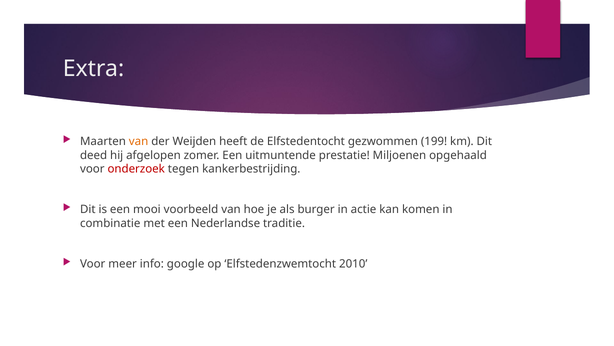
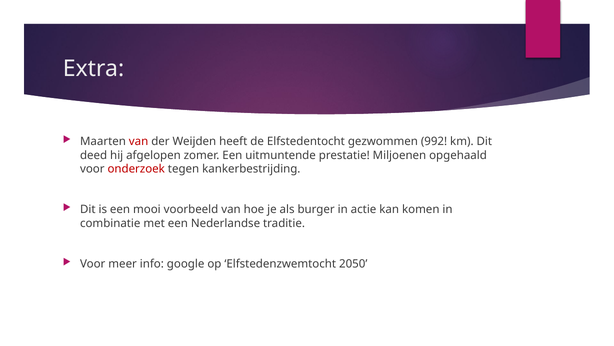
van colour: orange -> red (139, 141)
199: 199 -> 992 (434, 141)
2010: 2010 -> 2050 (353, 263)
